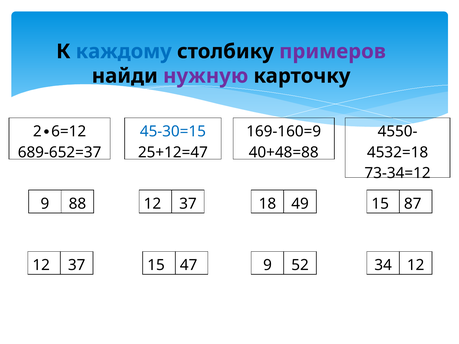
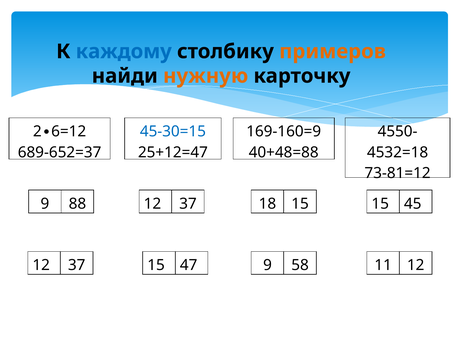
примеров colour: purple -> orange (333, 52)
нужную colour: purple -> orange (206, 76)
73-34=12: 73-34=12 -> 73-81=12 (398, 173)
18 49: 49 -> 15 (300, 204)
87: 87 -> 45 (413, 204)
52: 52 -> 58 (300, 265)
34: 34 -> 11 (383, 265)
